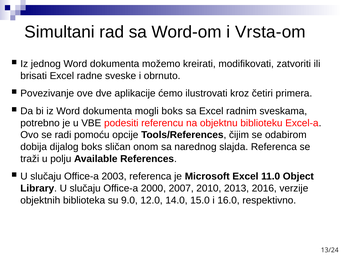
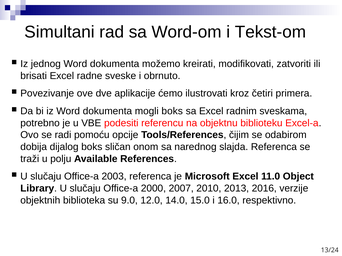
Vrsta-om: Vrsta-om -> Tekst-om (271, 32)
